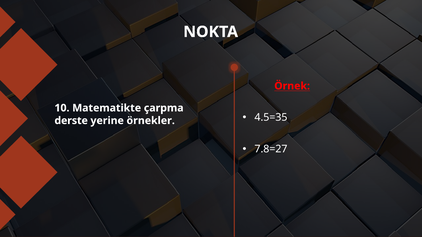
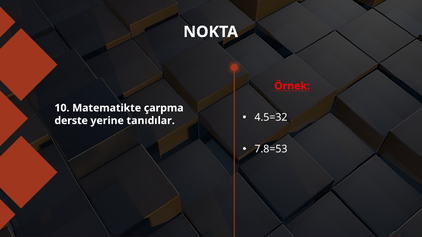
4.5=35: 4.5=35 -> 4.5=32 (271, 118)
örnekler: örnekler -> tanıdılar (151, 121)
7.8=27: 7.8=27 -> 7.8=53 (271, 149)
